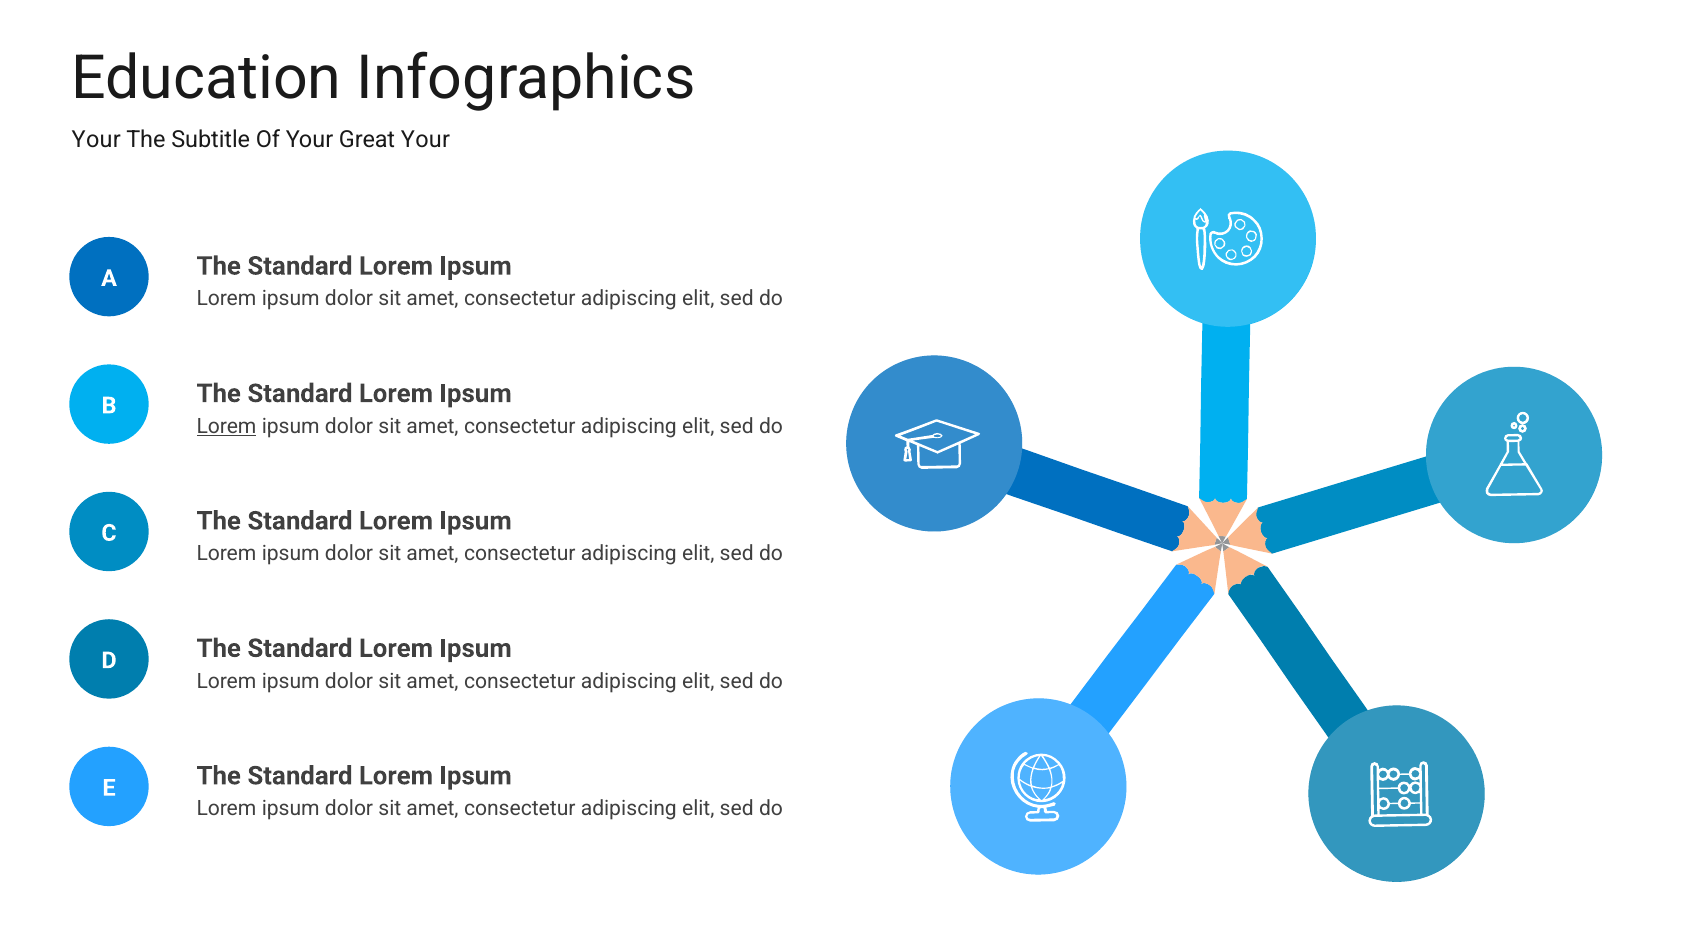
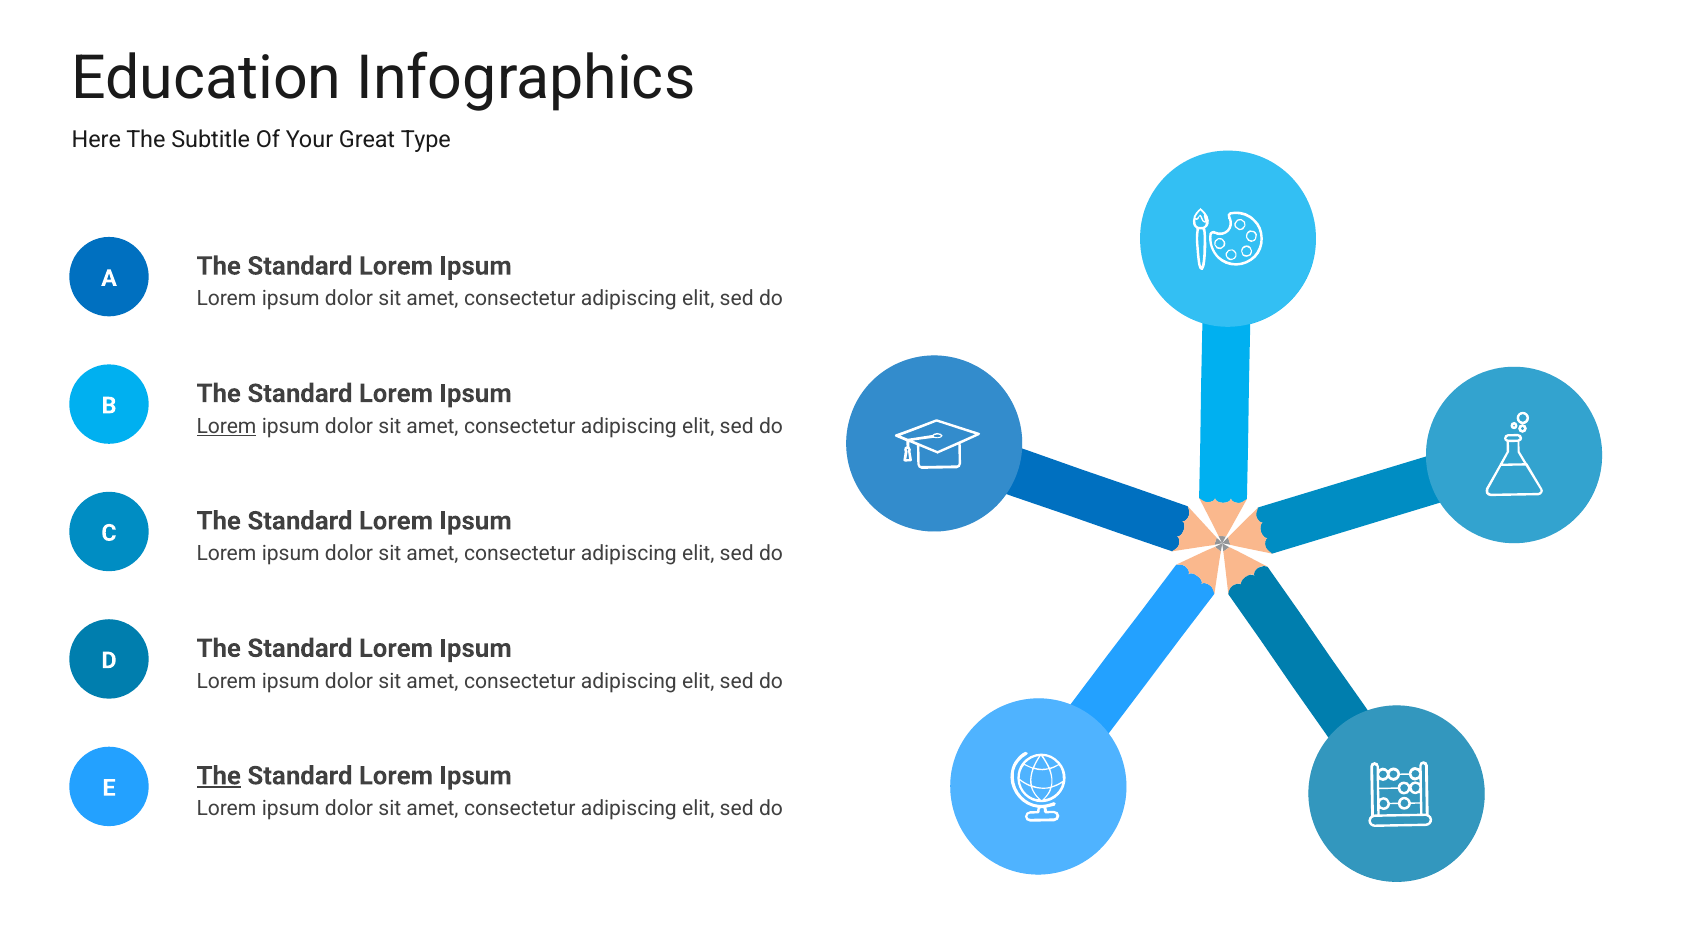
Your: Your -> Here (96, 140)
Great Your: Your -> Type (426, 140)
The underline: none -> present (219, 776)
